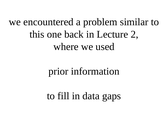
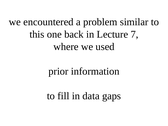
2: 2 -> 7 (134, 34)
